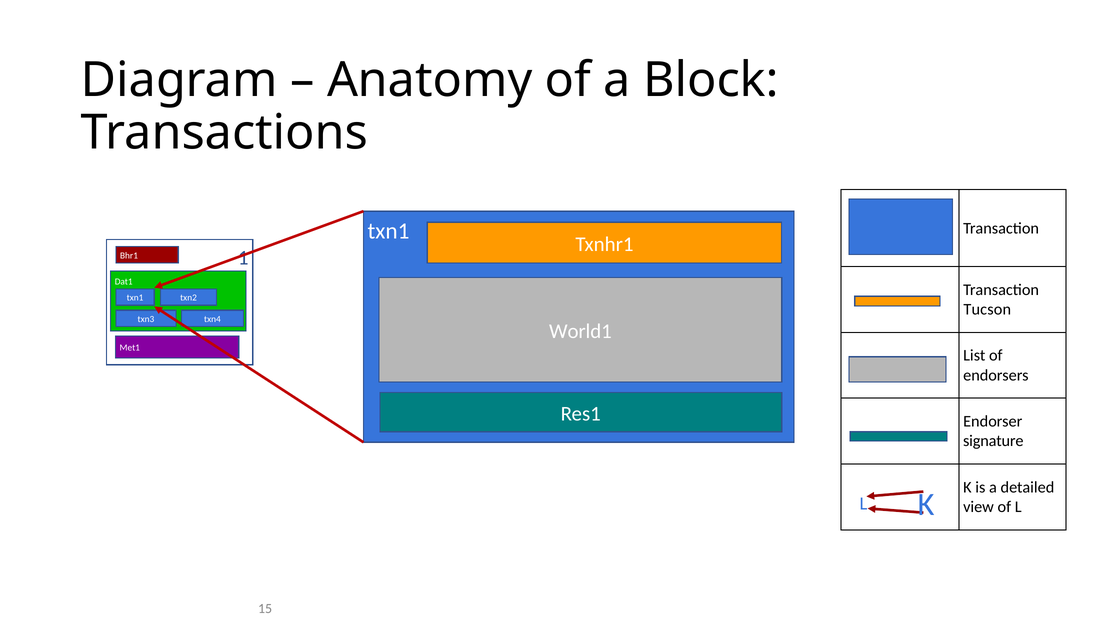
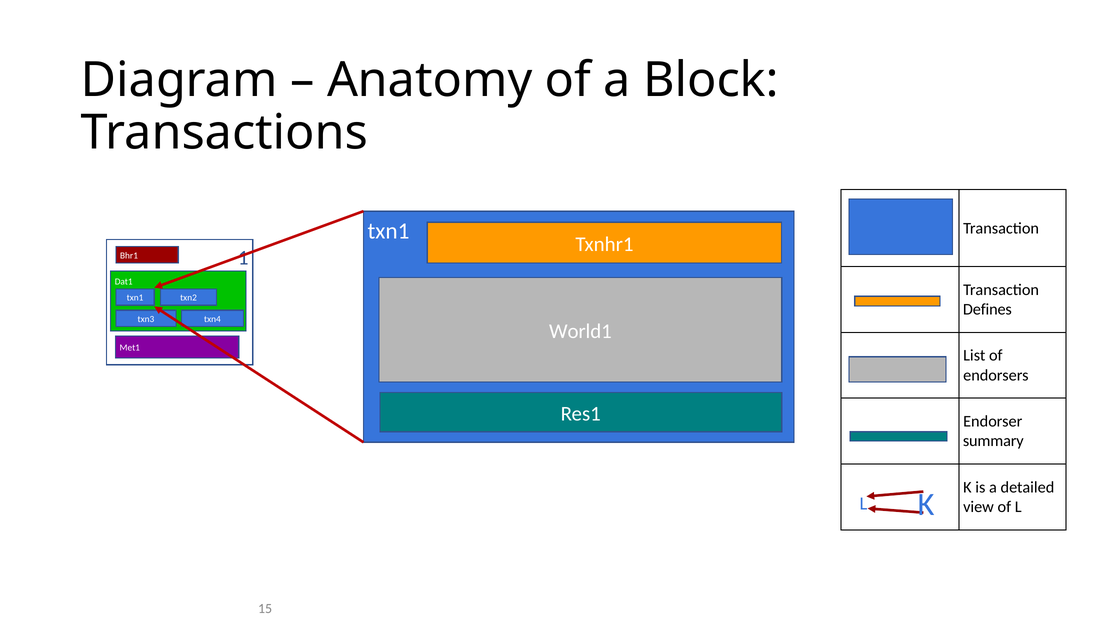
Tucson: Tucson -> Defines (987, 309)
signature: signature -> summary (993, 441)
